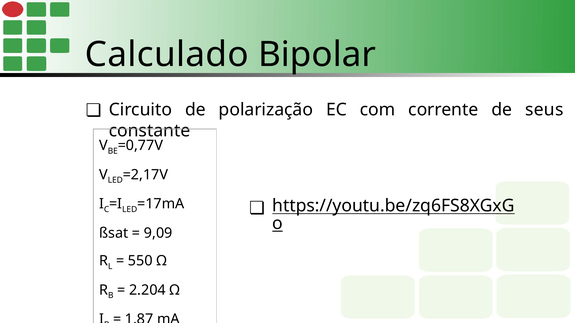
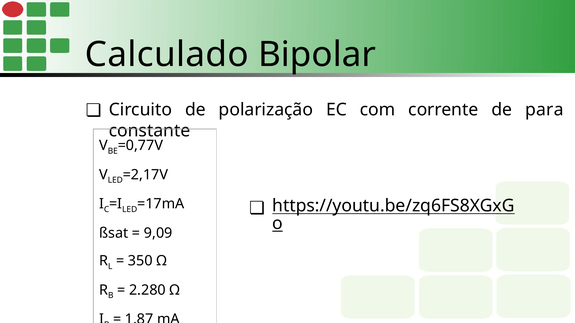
seus: seus -> para (544, 110)
550: 550 -> 350 (140, 261)
2.204: 2.204 -> 2.280 (147, 290)
